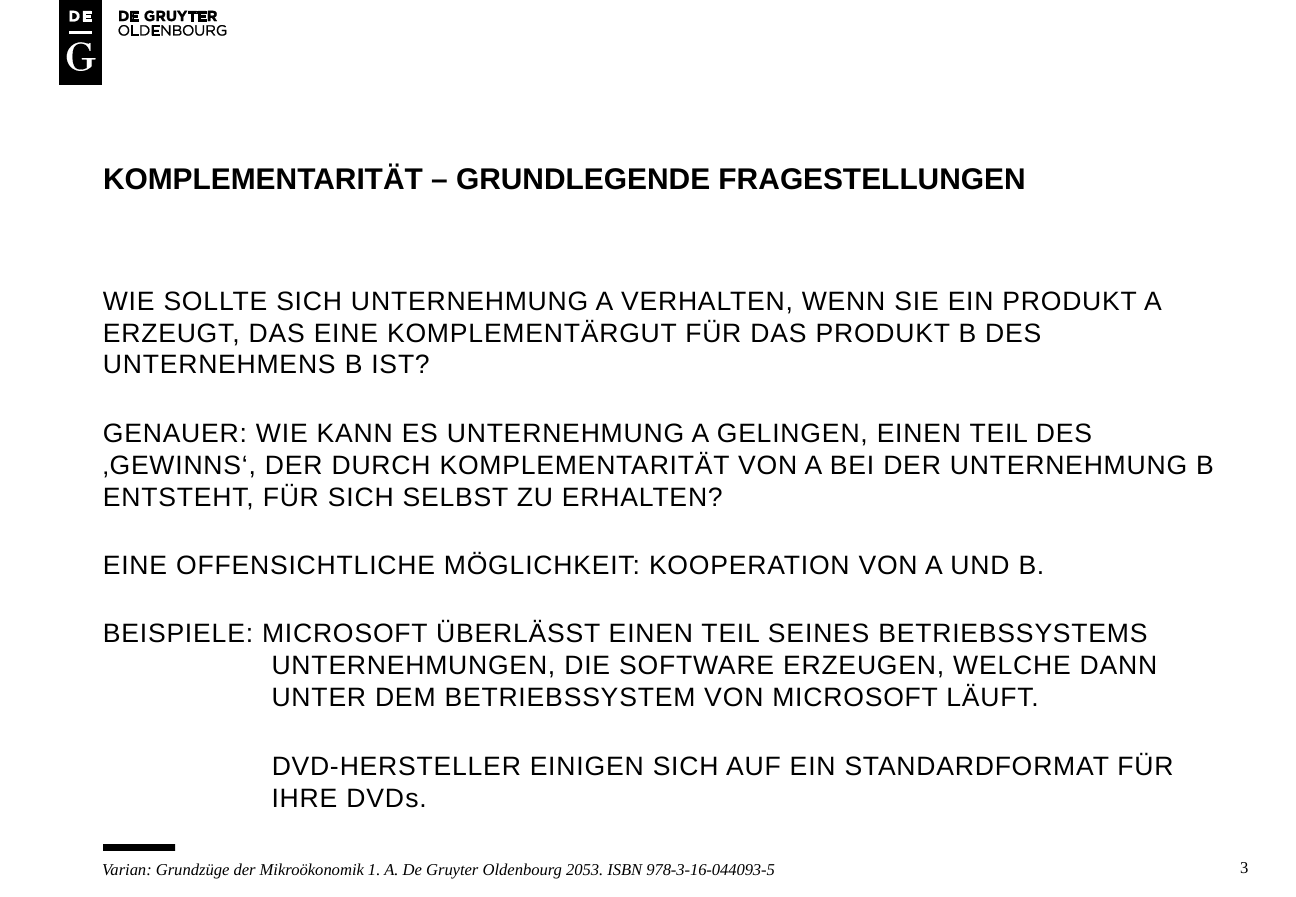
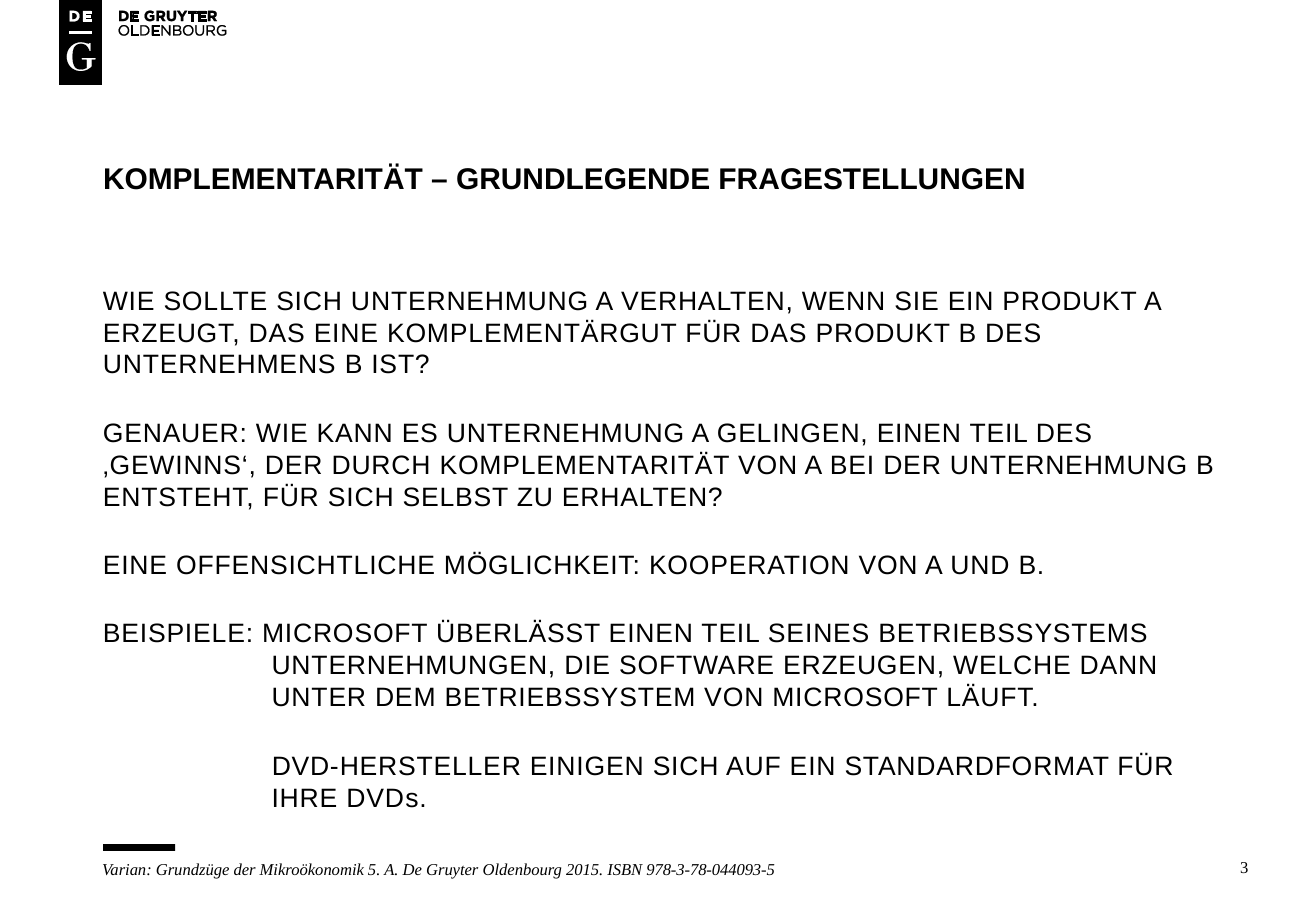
1: 1 -> 5 (374, 870)
2053: 2053 -> 2015 (585, 870)
978-3-16-044093-5: 978-3-16-044093-5 -> 978-3-78-044093-5 (711, 870)
